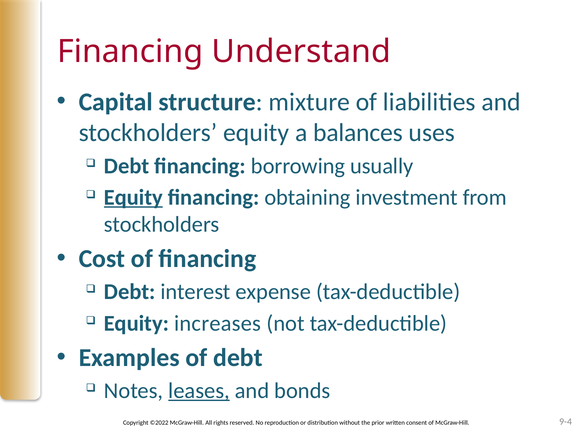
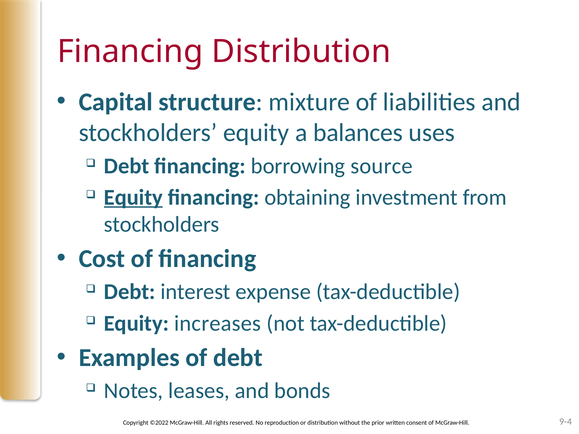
Financing Understand: Understand -> Distribution (301, 52)
usually: usually -> source (382, 166)
leases underline: present -> none (199, 391)
